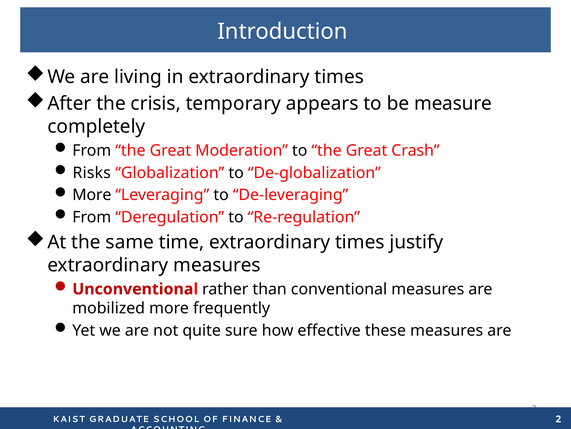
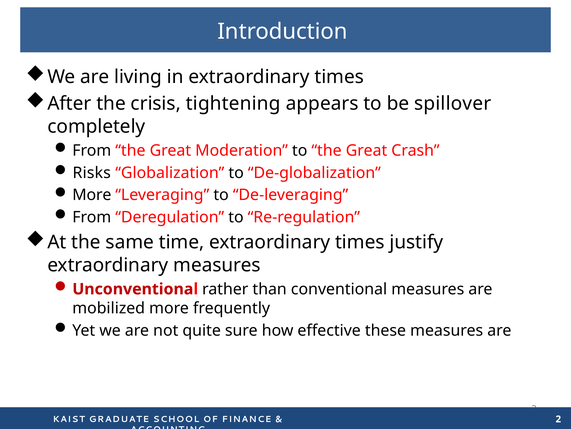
temporary: temporary -> tightening (233, 103)
measure: measure -> spillover (453, 103)
